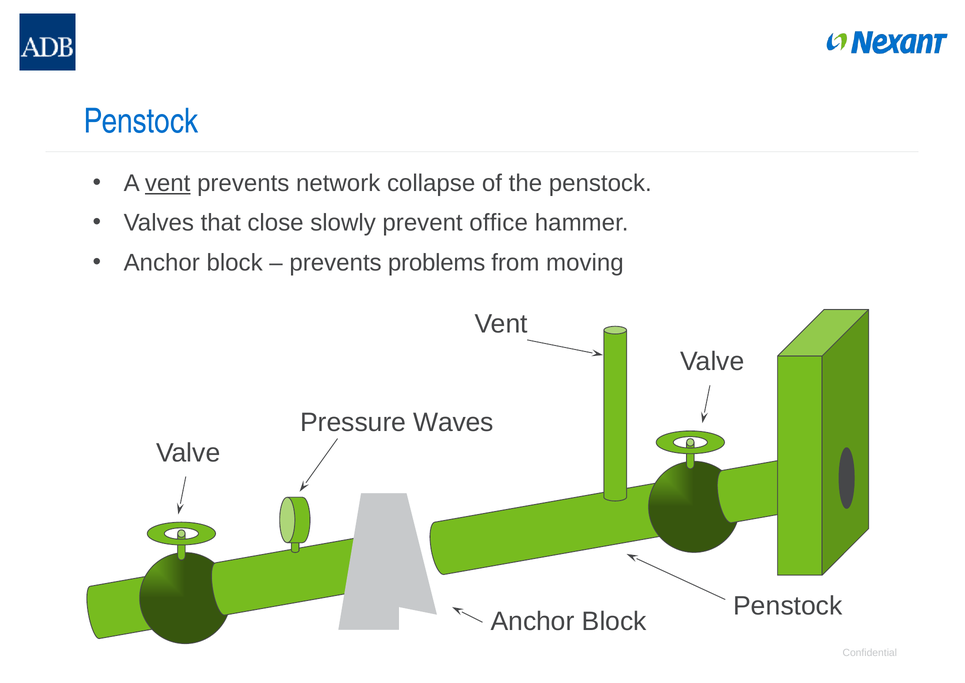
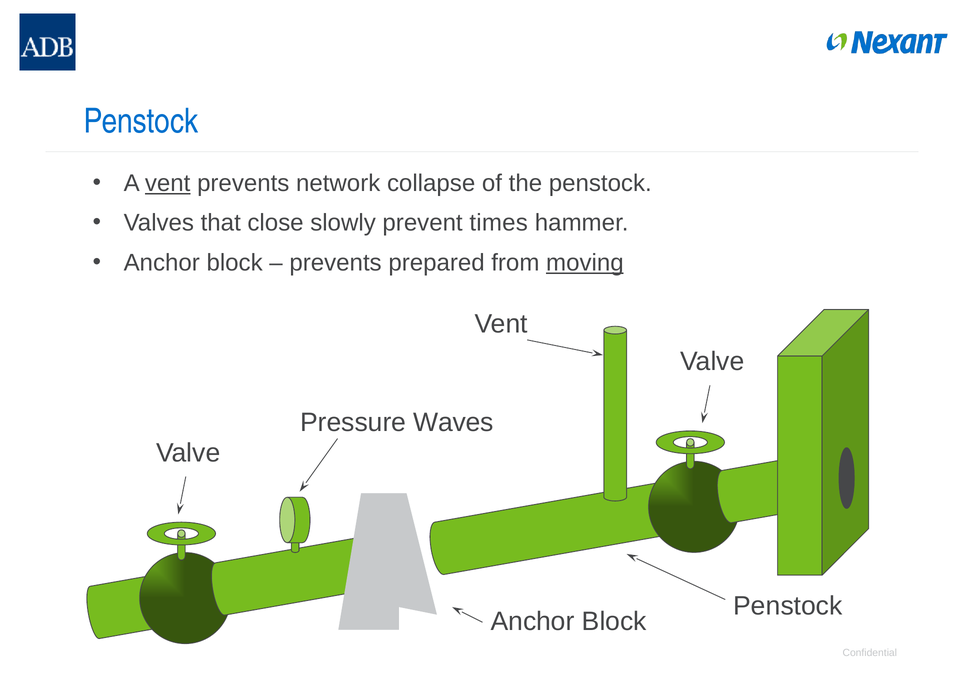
office: office -> times (499, 223)
problems: problems -> prepared (437, 263)
moving underline: none -> present (585, 263)
